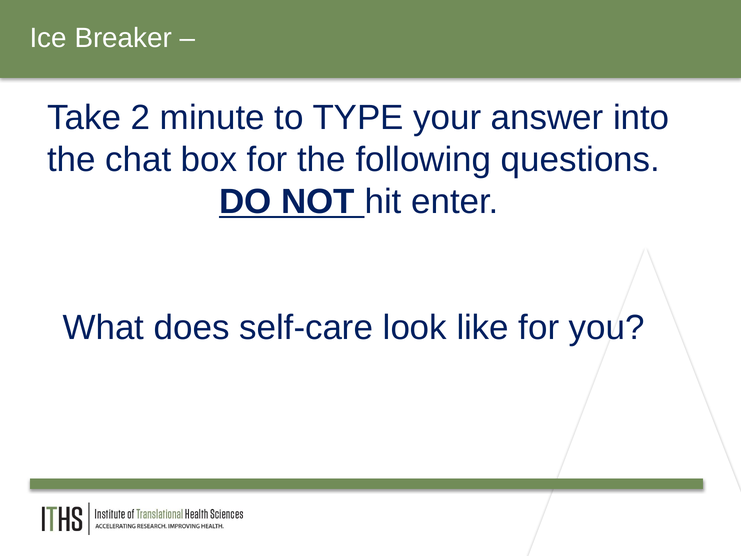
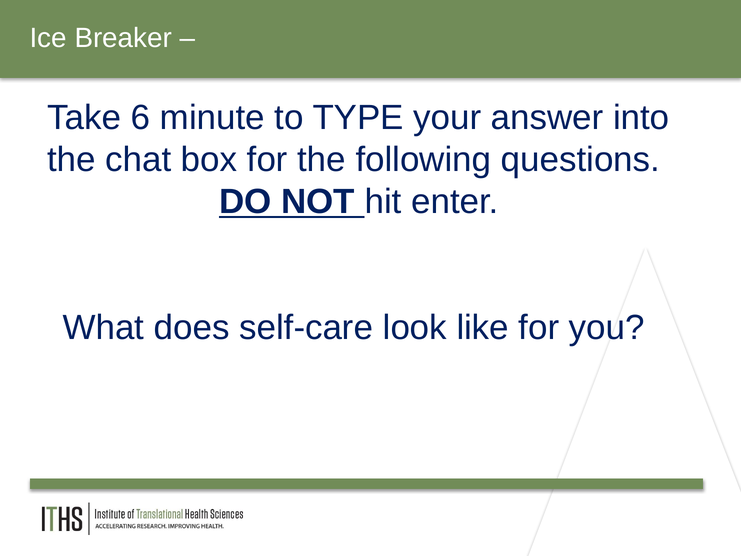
Take 2: 2 -> 6 (141, 117)
